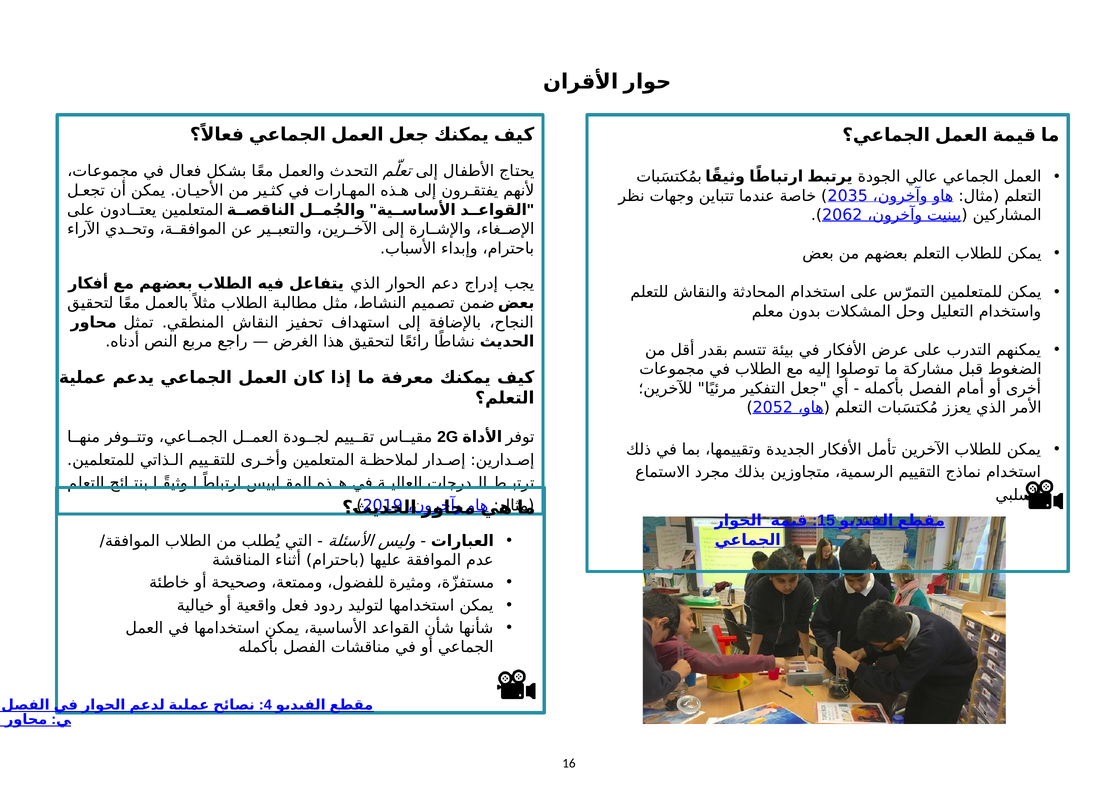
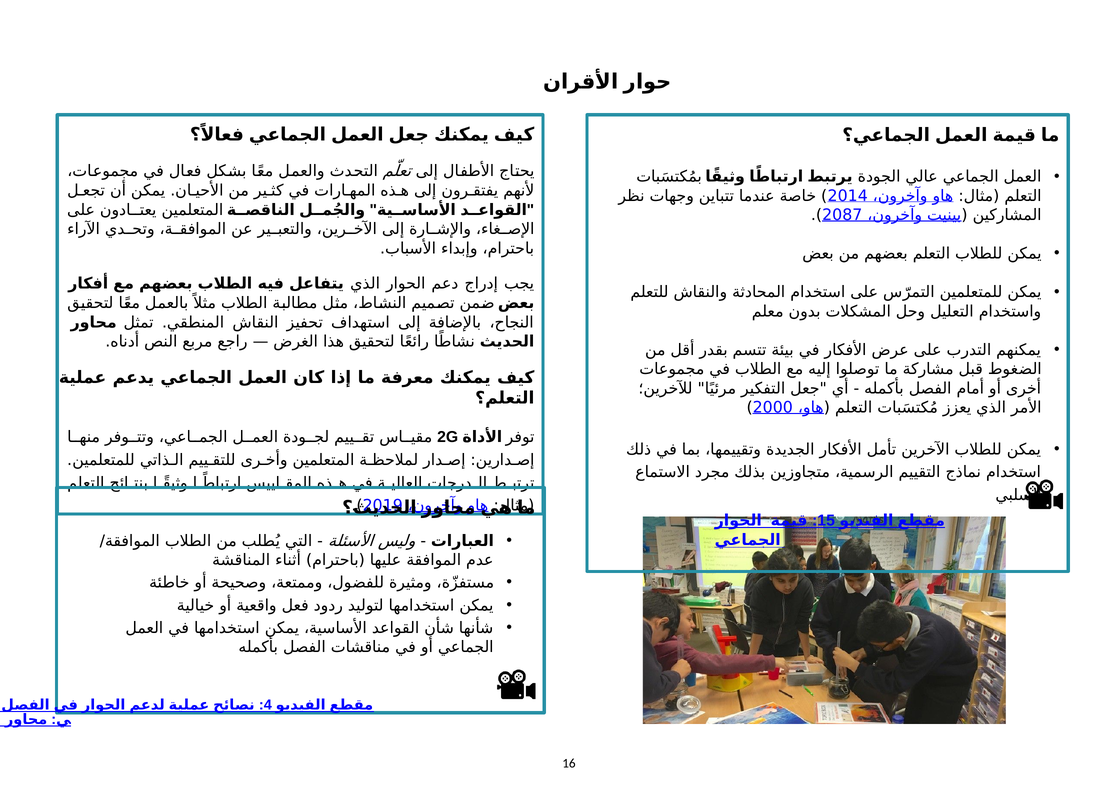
2035: 2035 -> 2014 (848, 196)
2062: 2062 -> 2087 (842, 215)
2052: 2052 -> 2000 (773, 407)
